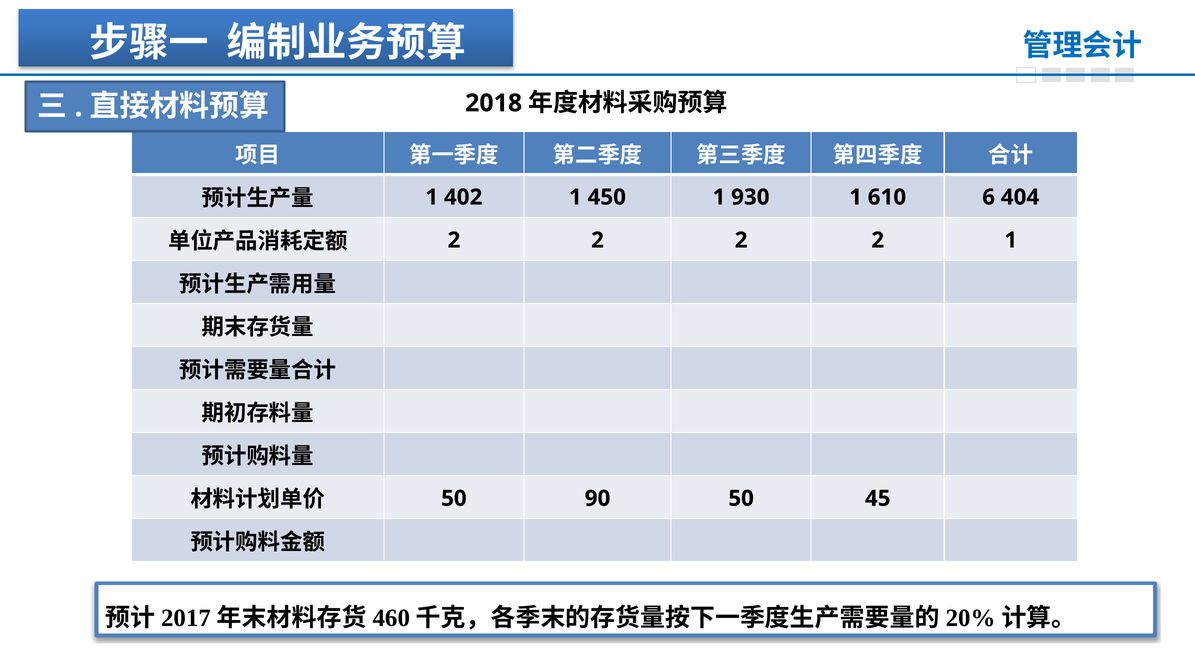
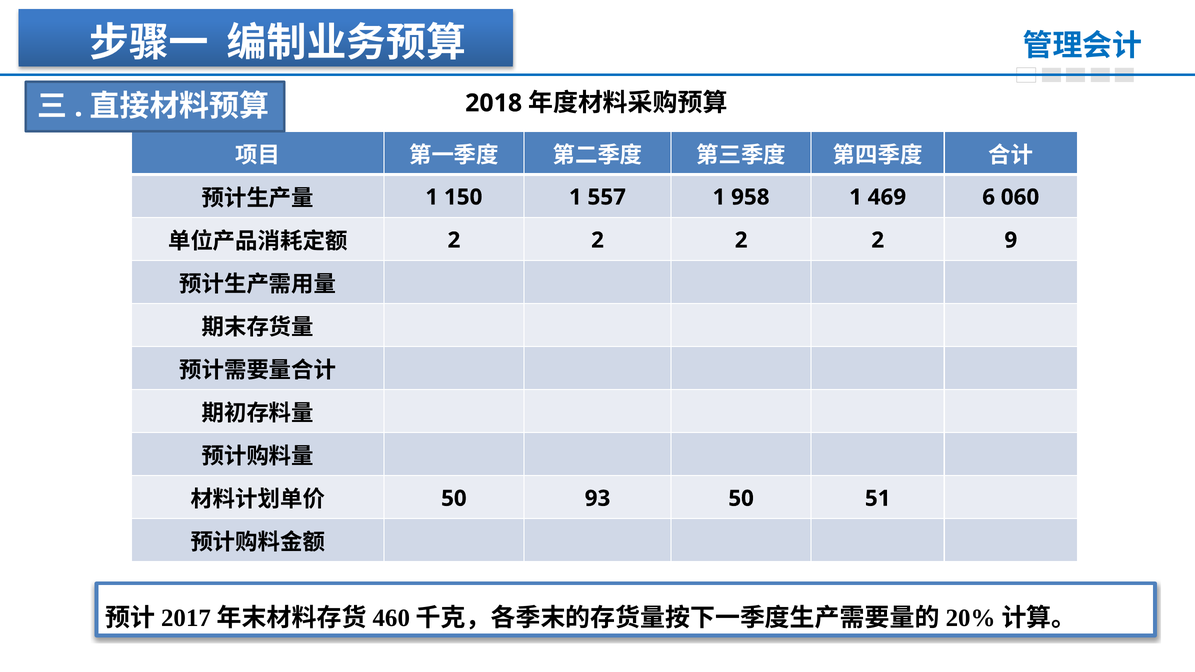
402: 402 -> 150 (463, 197)
450: 450 -> 557 (607, 197)
930: 930 -> 958 (750, 197)
610: 610 -> 469 (887, 197)
404: 404 -> 060 (1020, 197)
2 1: 1 -> 9 (1011, 240)
90: 90 -> 93 (598, 499)
45: 45 -> 51 (878, 499)
